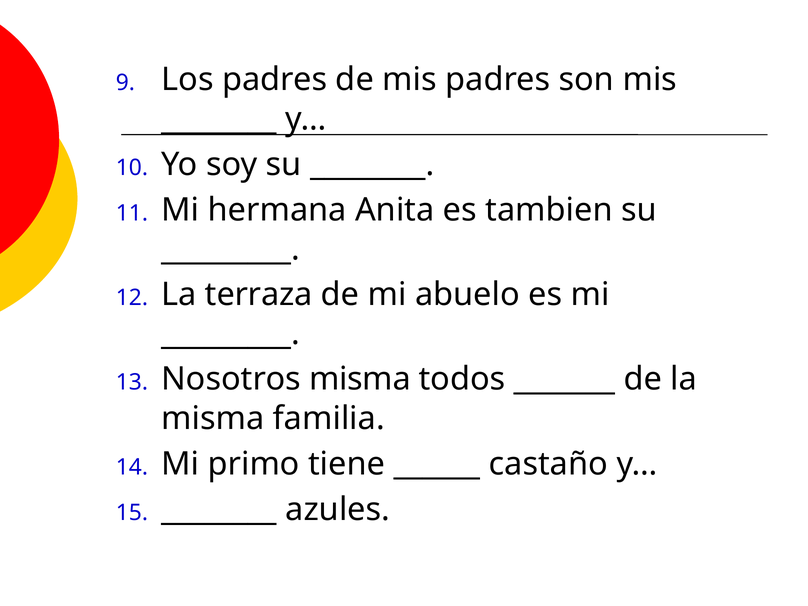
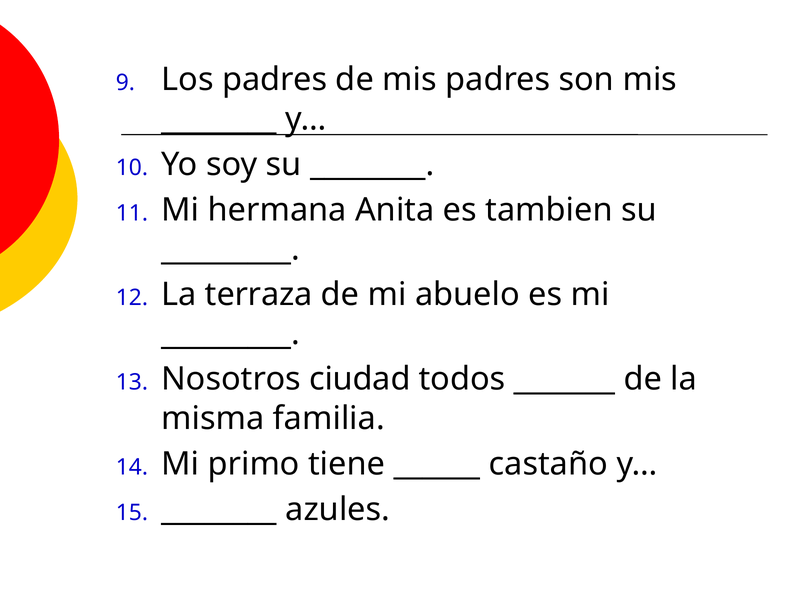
Nosotros misma: misma -> ciudad (360, 379)
